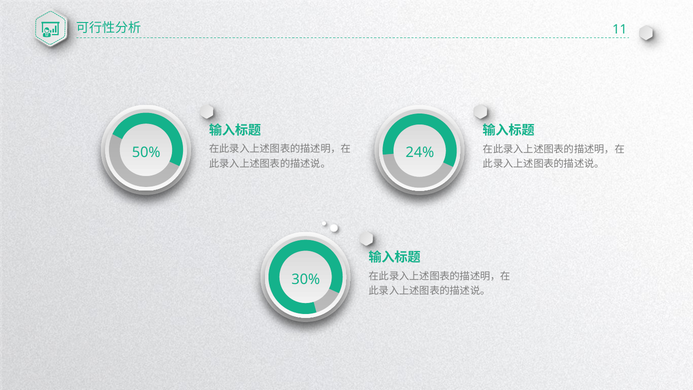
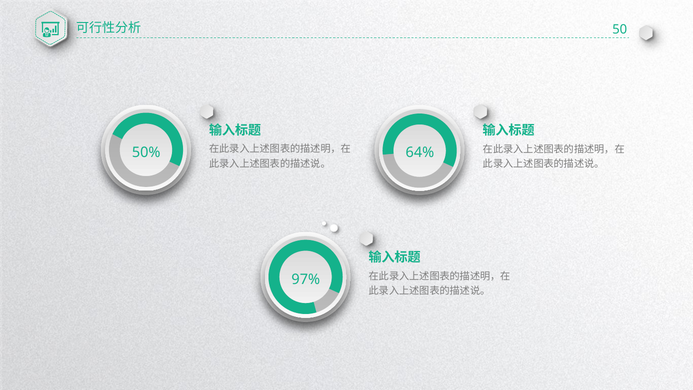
11: 11 -> 50 (620, 30)
24%: 24% -> 64% (420, 152)
30%: 30% -> 97% (306, 279)
